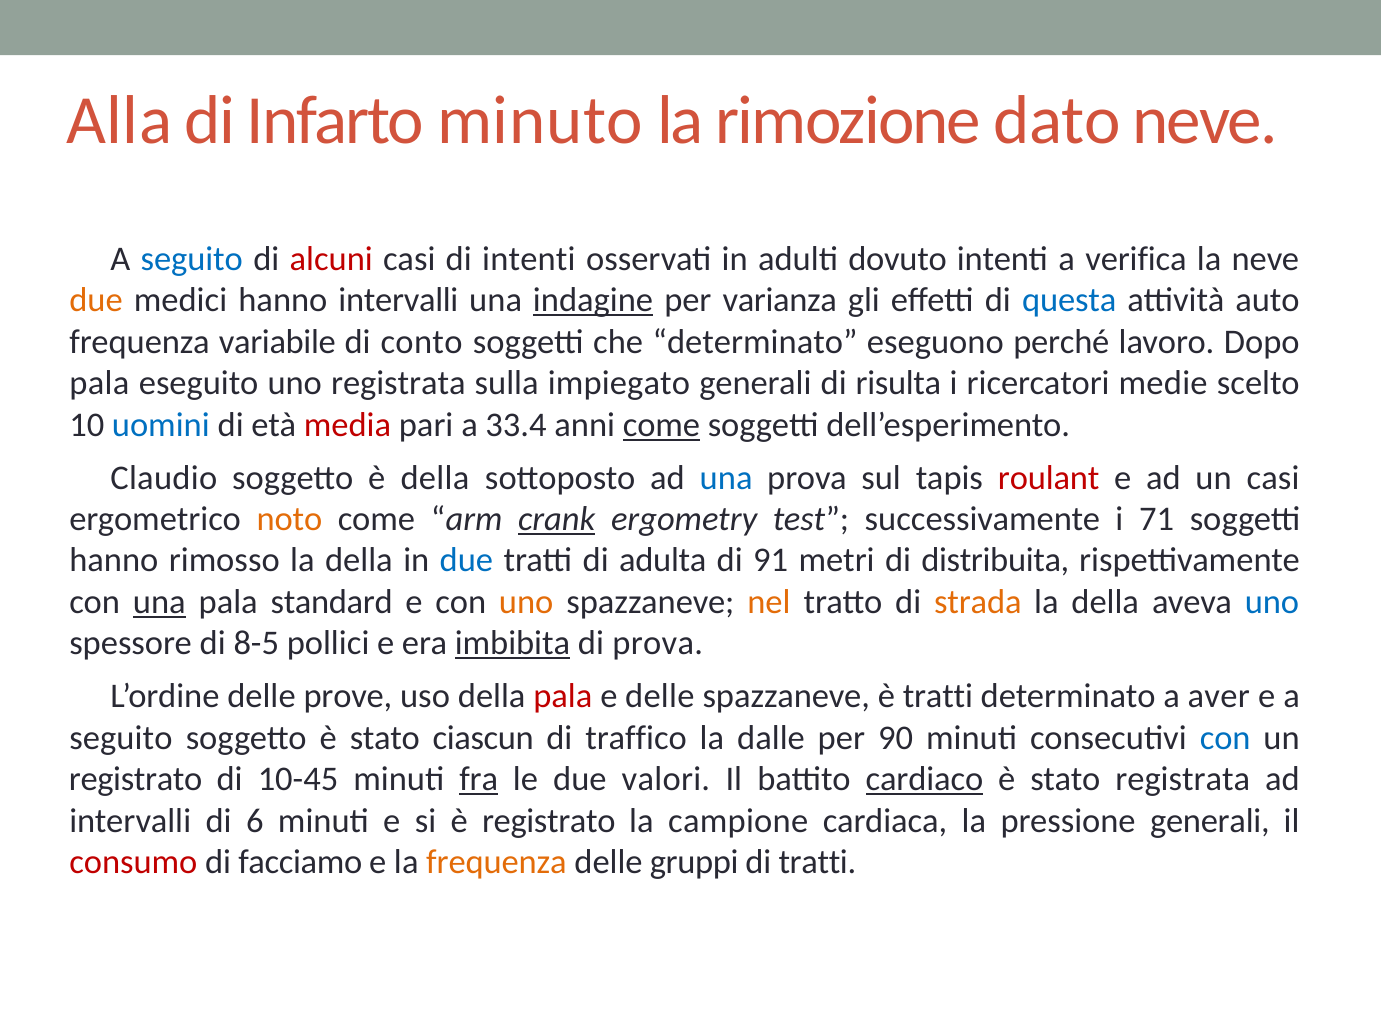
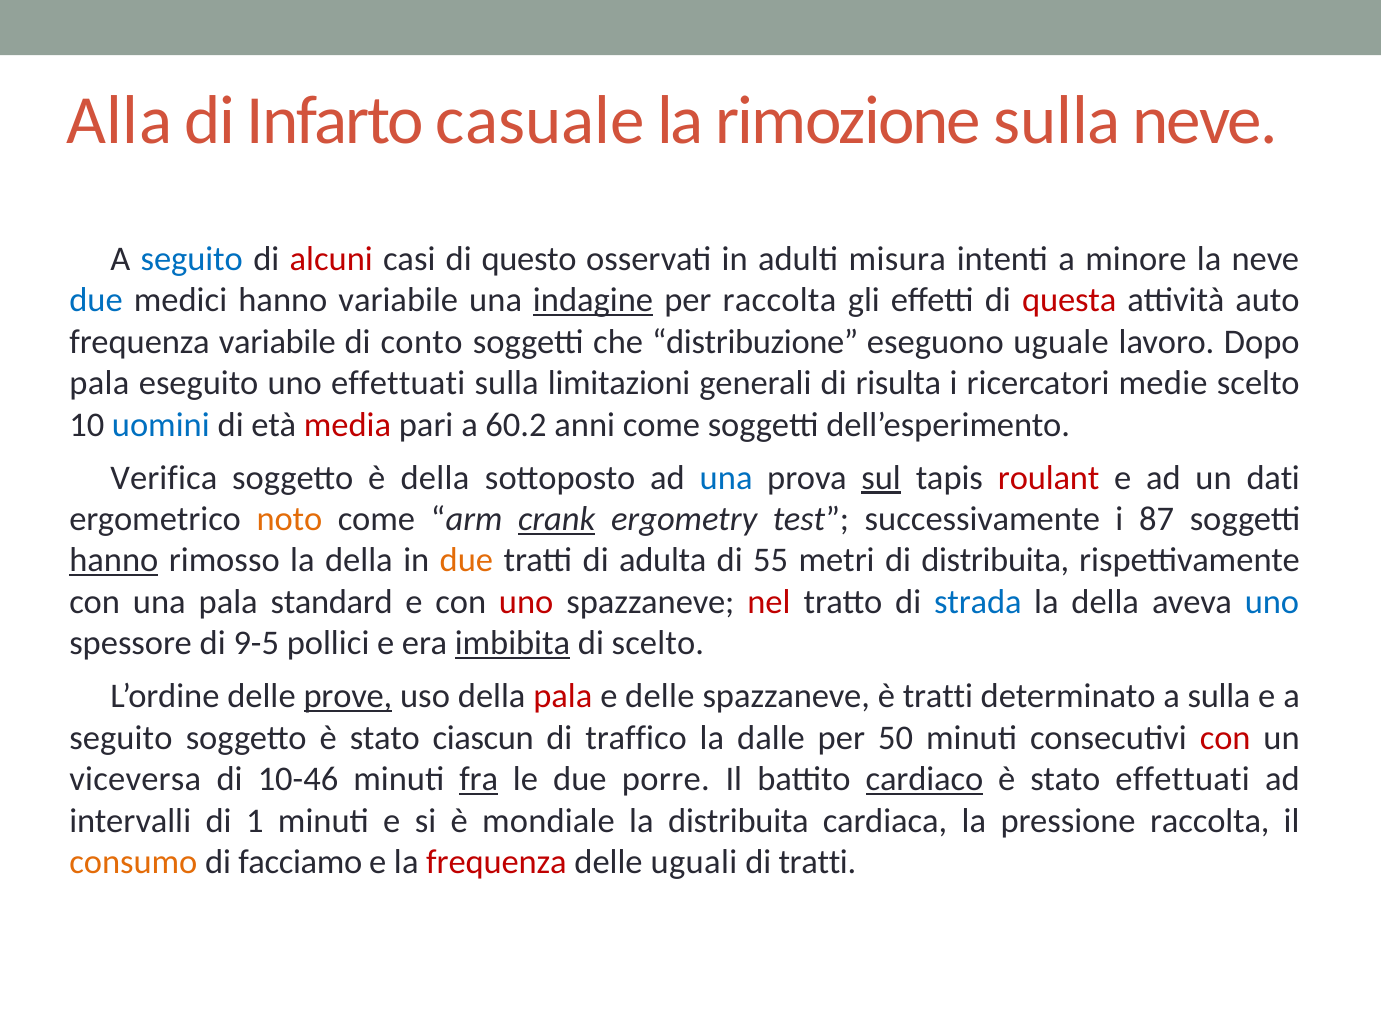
minuto: minuto -> casuale (541, 120)
rimozione dato: dato -> sulla (1057, 120)
di intenti: intenti -> questo (529, 259)
dovuto: dovuto -> misura (897, 259)
verifica: verifica -> minore (1136, 259)
due colour: orange -> blue (96, 300)
hanno intervalli: intervalli -> variabile (398, 300)
per varianza: varianza -> raccolta (779, 300)
questa colour: blue -> red (1069, 300)
che determinato: determinato -> distribuzione (755, 342)
perché: perché -> uguale (1061, 342)
uno registrata: registrata -> effettuati (398, 383)
impiegato: impiegato -> limitazioni (619, 383)
33.4: 33.4 -> 60.2 (516, 425)
come underline: present -> none (661, 425)
Claudio: Claudio -> Verifica (164, 478)
sul underline: none -> present (881, 478)
un casi: casi -> dati (1273, 478)
71: 71 -> 87 (1157, 519)
hanno underline: none -> present (114, 560)
due colour: blue -> orange (466, 560)
91: 91 -> 55 (771, 560)
una underline: present -> none (159, 602)
uno colour: orange -> red (526, 602)
nel colour: orange -> red (769, 602)
strada colour: orange -> blue (978, 602)
8-5: 8-5 -> 9-5 (256, 643)
di prova: prova -> scelto (658, 643)
prove underline: none -> present (348, 696)
a aver: aver -> sulla (1219, 696)
90: 90 -> 50 (896, 738)
con colour: blue -> red (1225, 738)
registrato: registrato -> viceversa (135, 779)
10-45: 10-45 -> 10-46 (298, 779)
valori: valori -> porre (666, 779)
stato registrata: registrata -> effettuati (1183, 779)
6: 6 -> 1 (255, 821)
è registrato: registrato -> mondiale (549, 821)
la campione: campione -> distribuita (738, 821)
pressione generali: generali -> raccolta (1210, 821)
consumo colour: red -> orange (133, 862)
frequenza colour: orange -> red (496, 862)
gruppi: gruppi -> uguali (694, 862)
